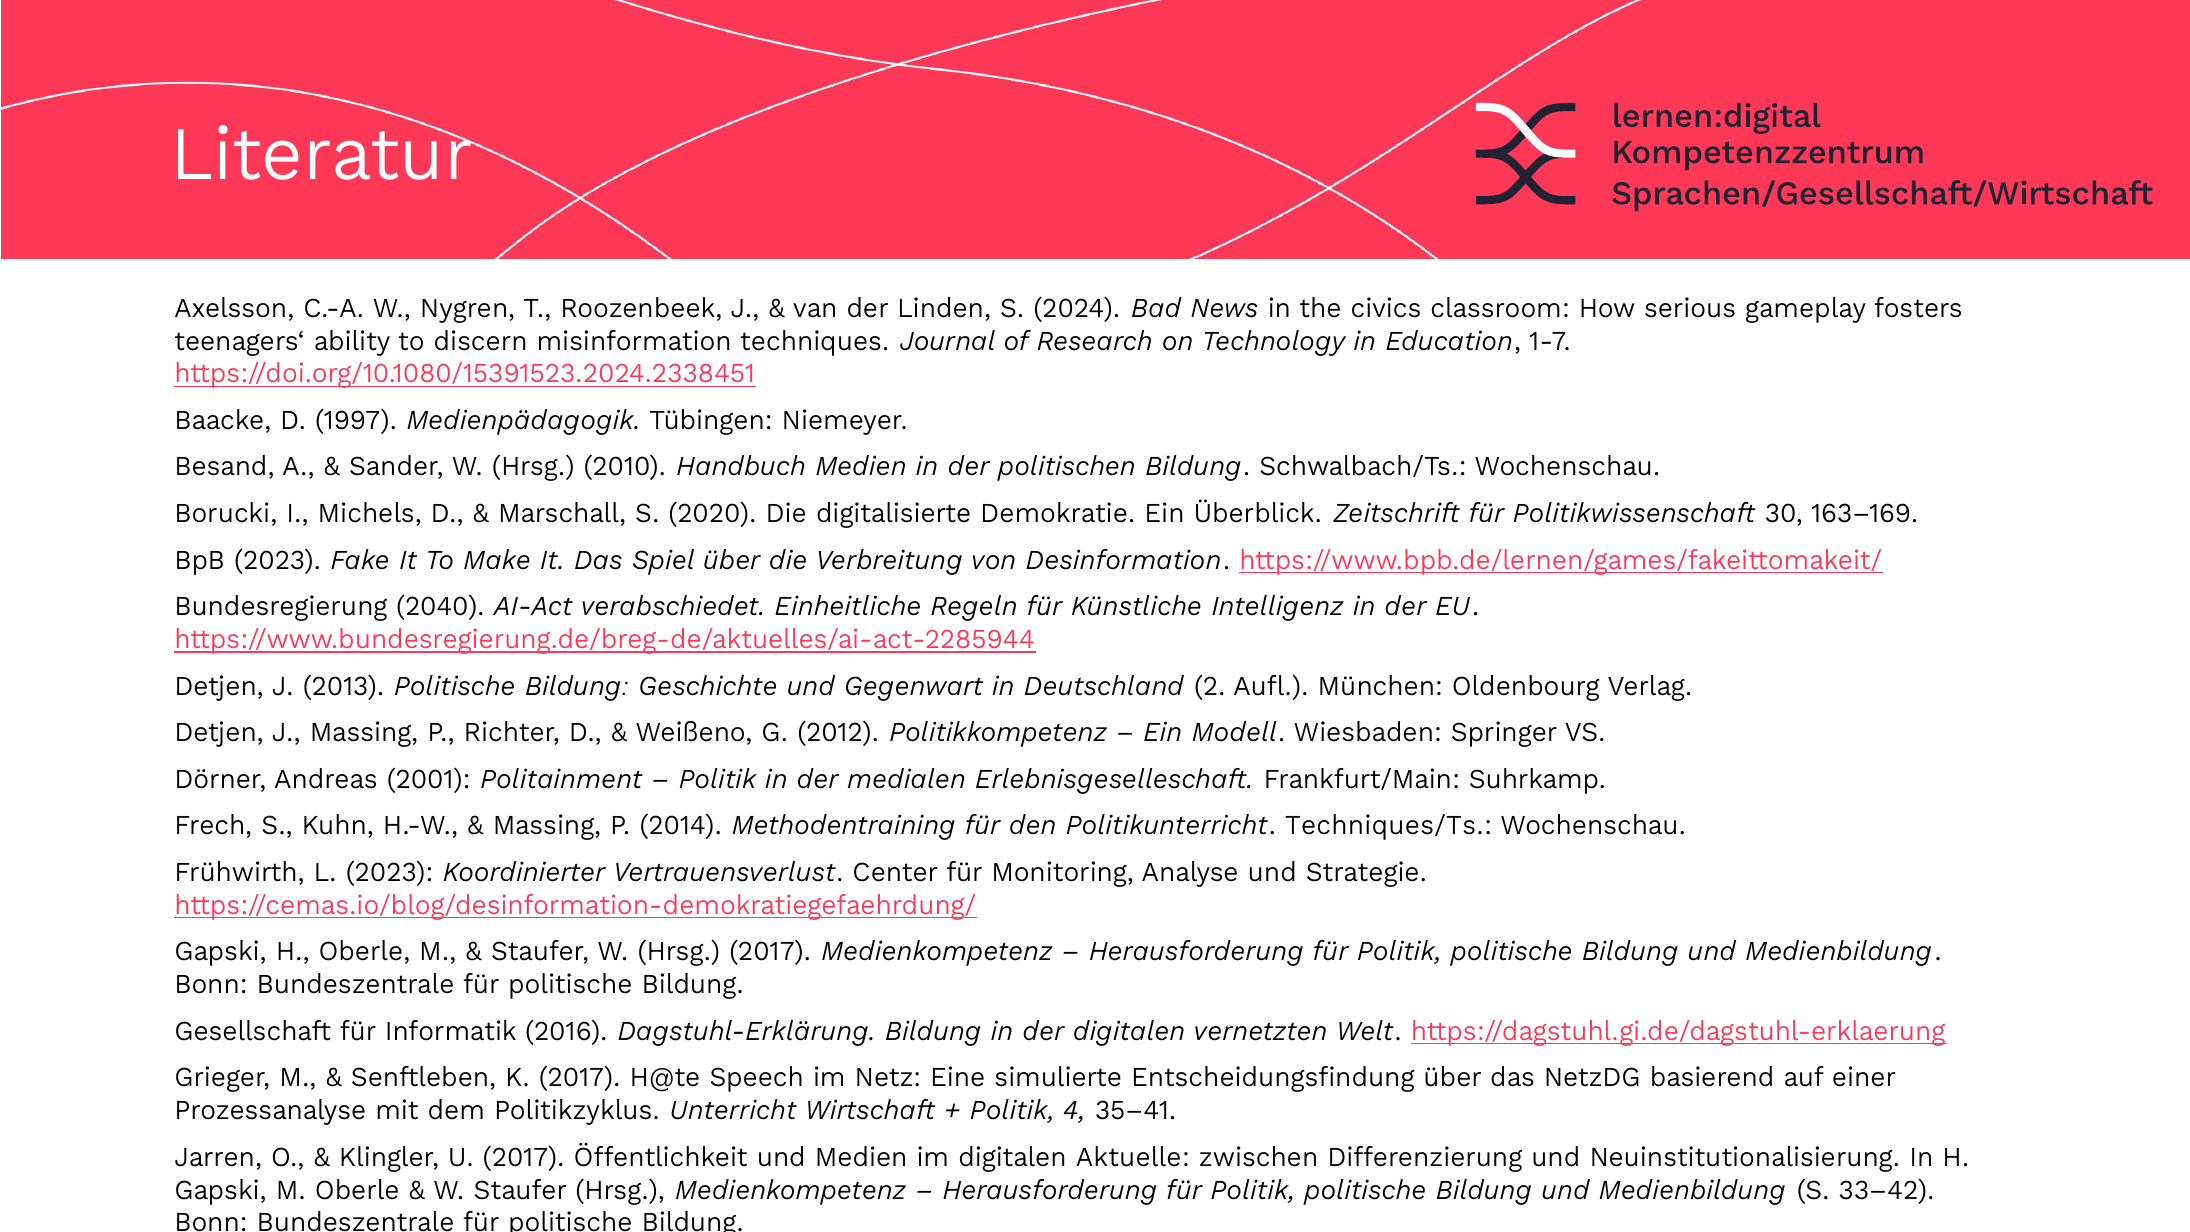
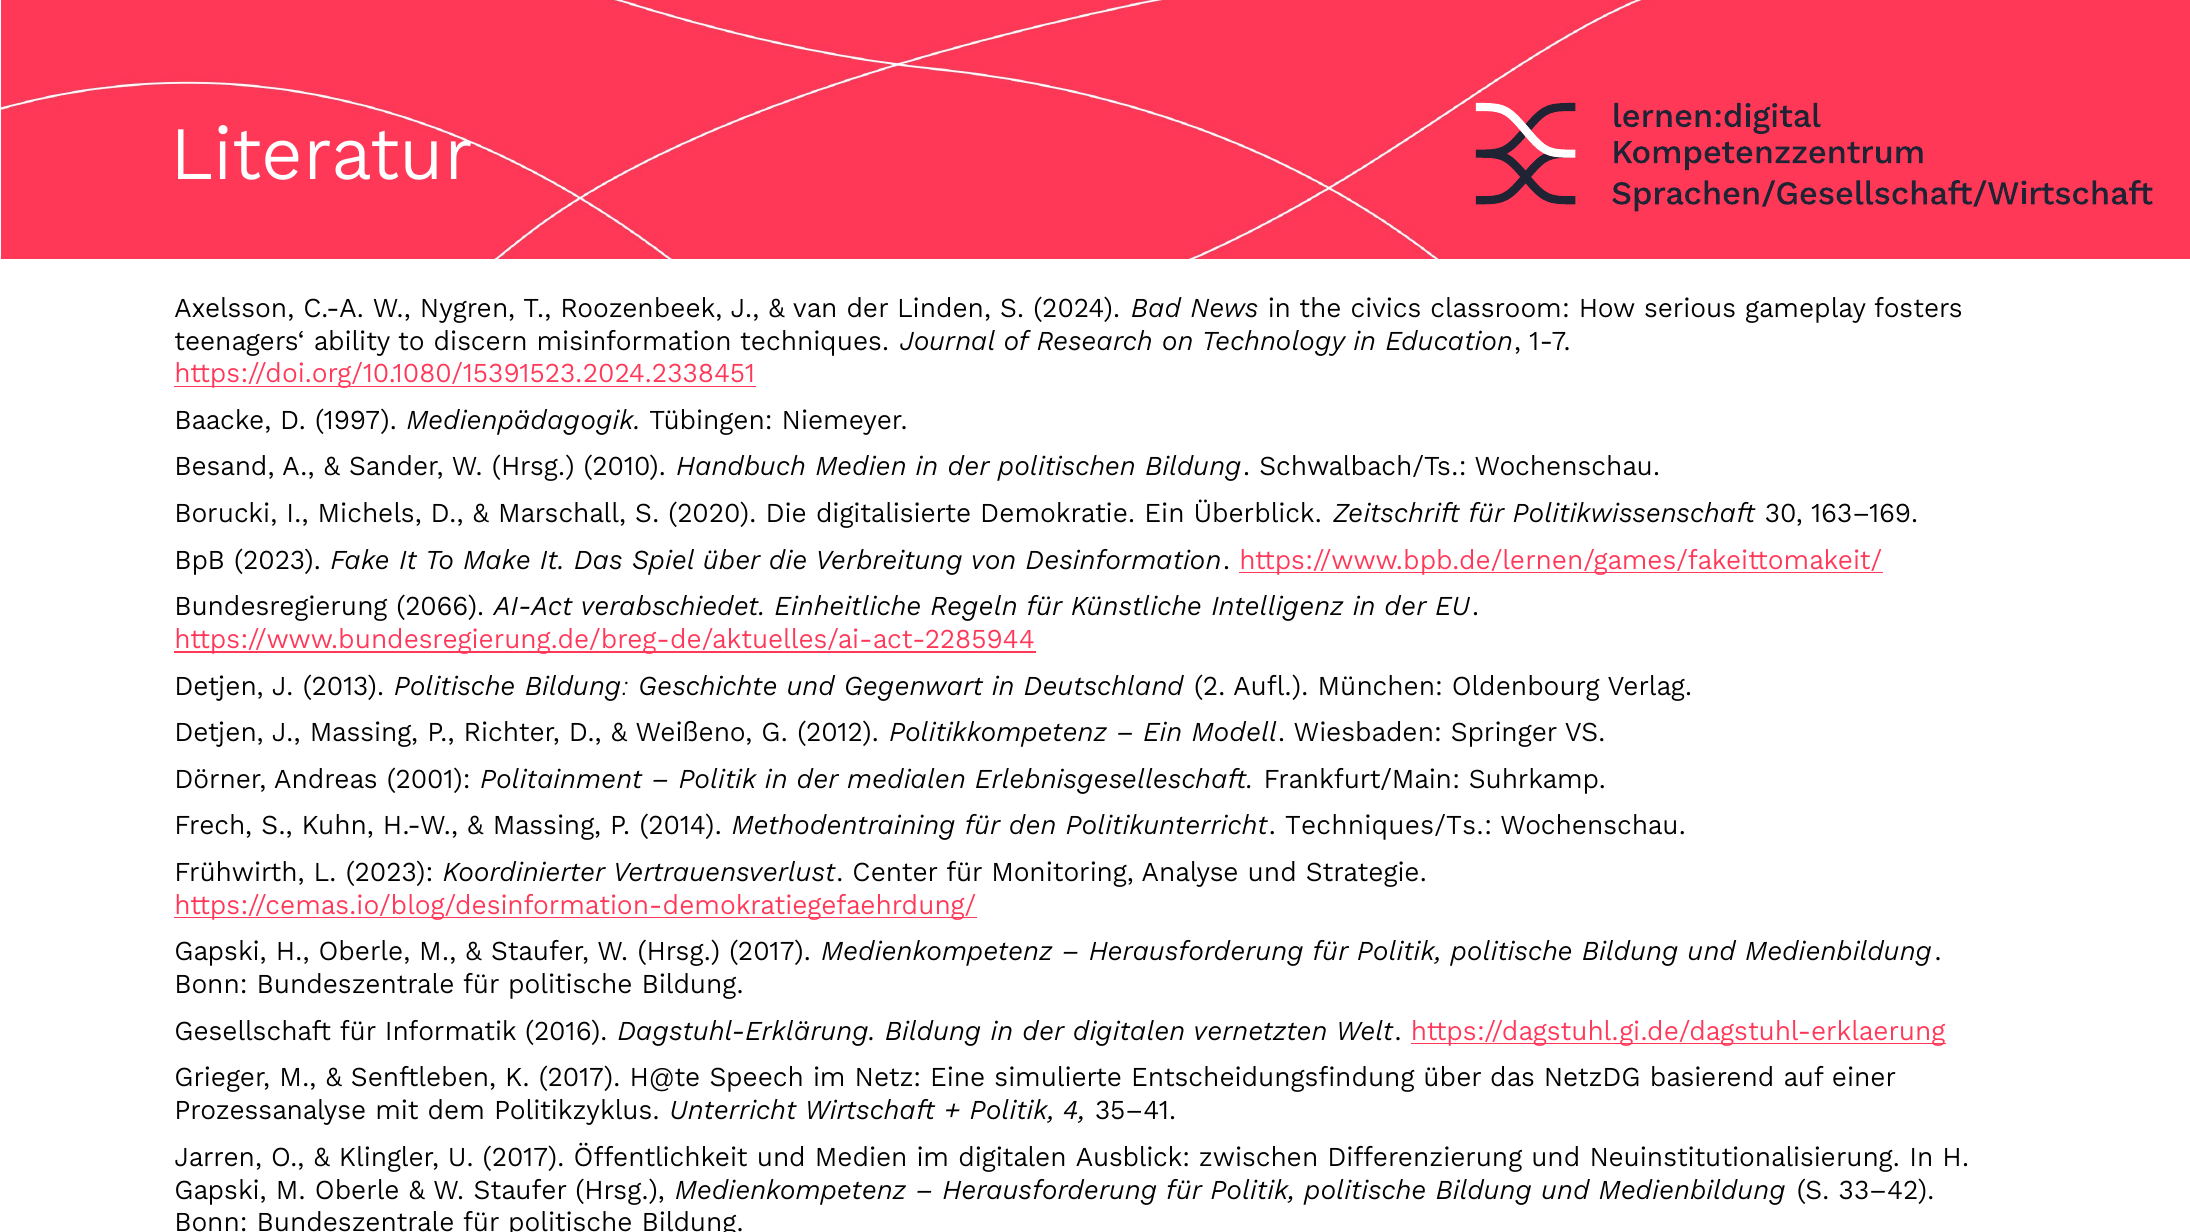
2040: 2040 -> 2066 (440, 607)
Aktuelle: Aktuelle -> Ausblick (1133, 1157)
